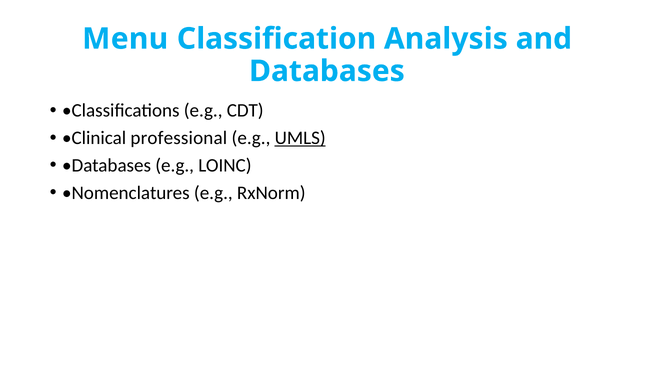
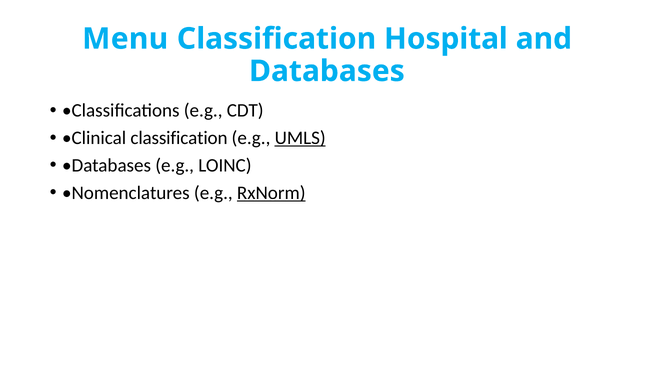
Analysis: Analysis -> Hospital (446, 39)
Clinical professional: professional -> classification (179, 138)
RxNorm underline: none -> present (271, 193)
